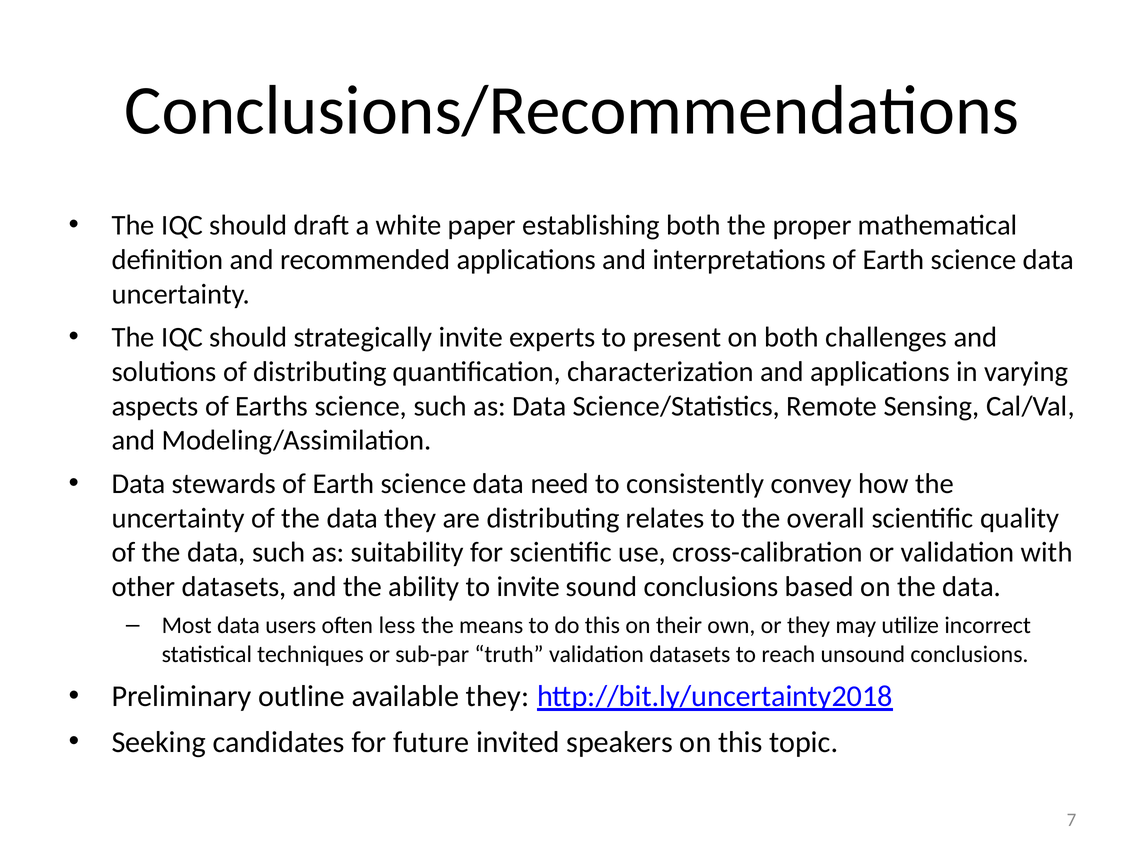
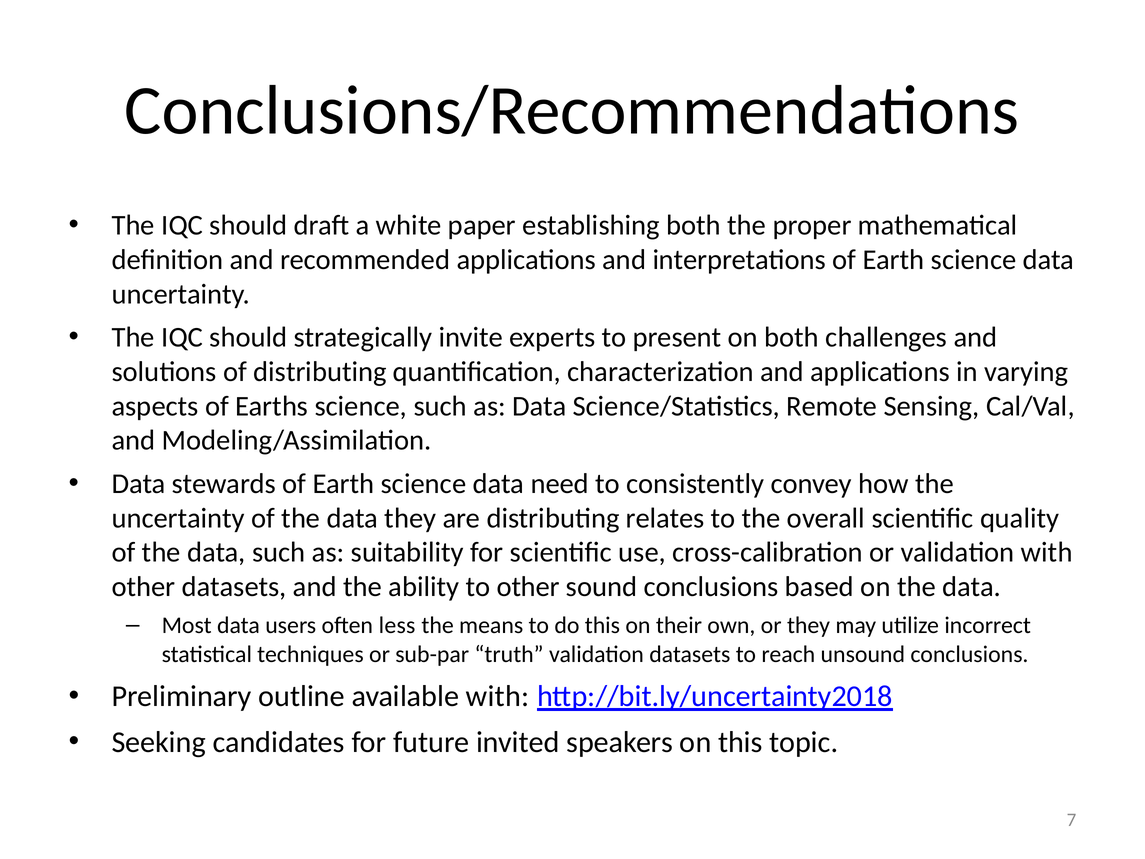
to invite: invite -> other (528, 587)
available they: they -> with (498, 696)
